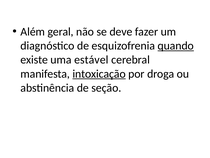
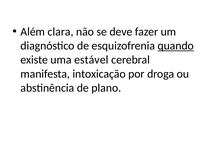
geral: geral -> clara (61, 32)
intoxicação underline: present -> none (99, 74)
seção: seção -> plano (106, 88)
